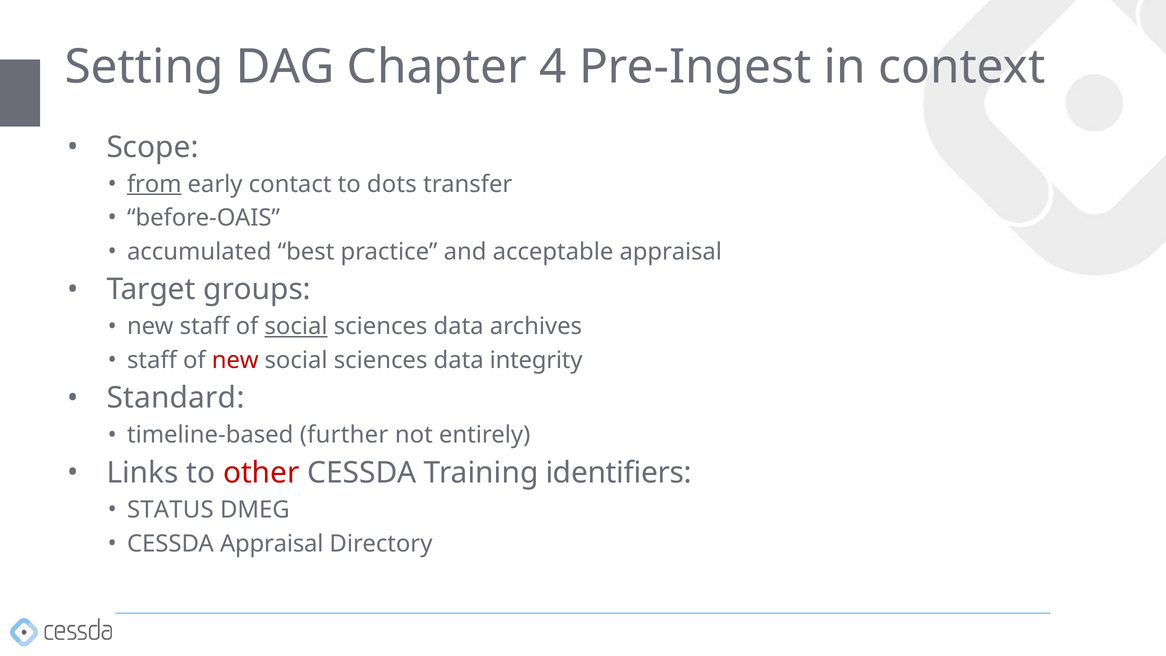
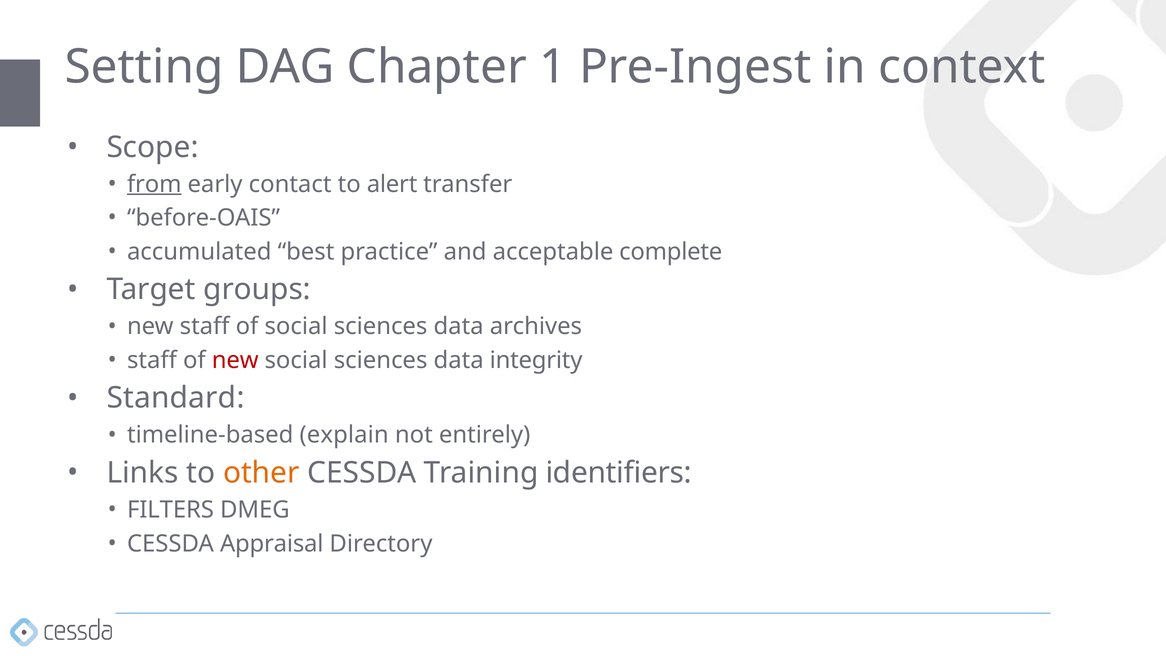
4: 4 -> 1 (553, 67)
dots: dots -> alert (392, 184)
acceptable appraisal: appraisal -> complete (671, 252)
social underline: present -> none (296, 326)
further: further -> explain (344, 435)
other colour: red -> orange (261, 473)
STATUS: STATUS -> FILTERS (171, 510)
